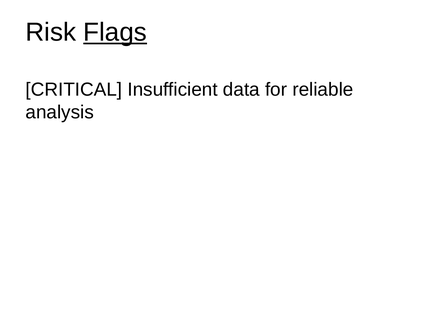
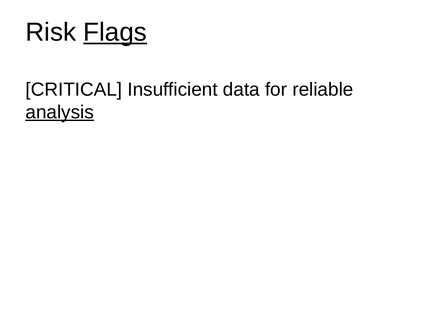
analysis underline: none -> present (60, 112)
